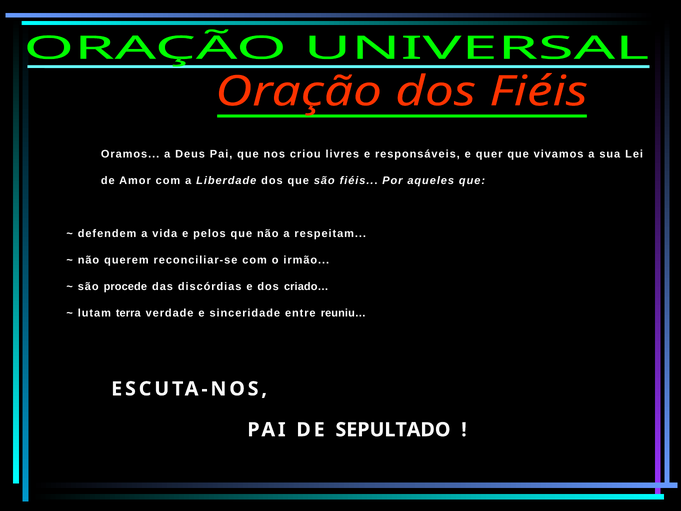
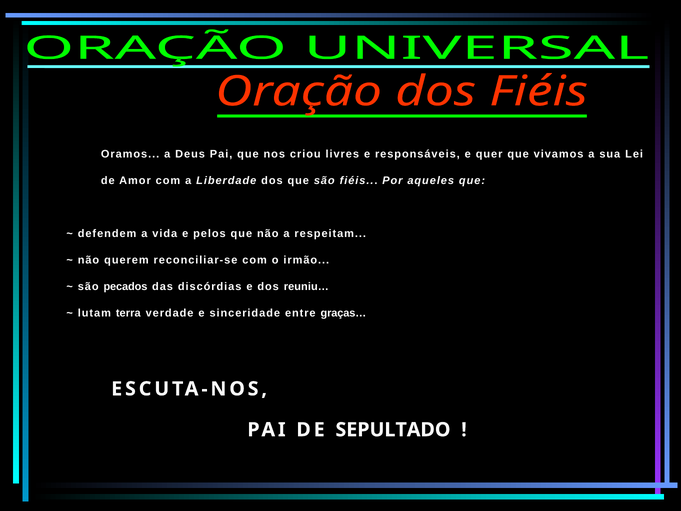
procede: procede -> pecados (125, 287)
criado…: criado… -> reuniu… (306, 287)
reuniu…: reuniu… -> graças… (343, 313)
